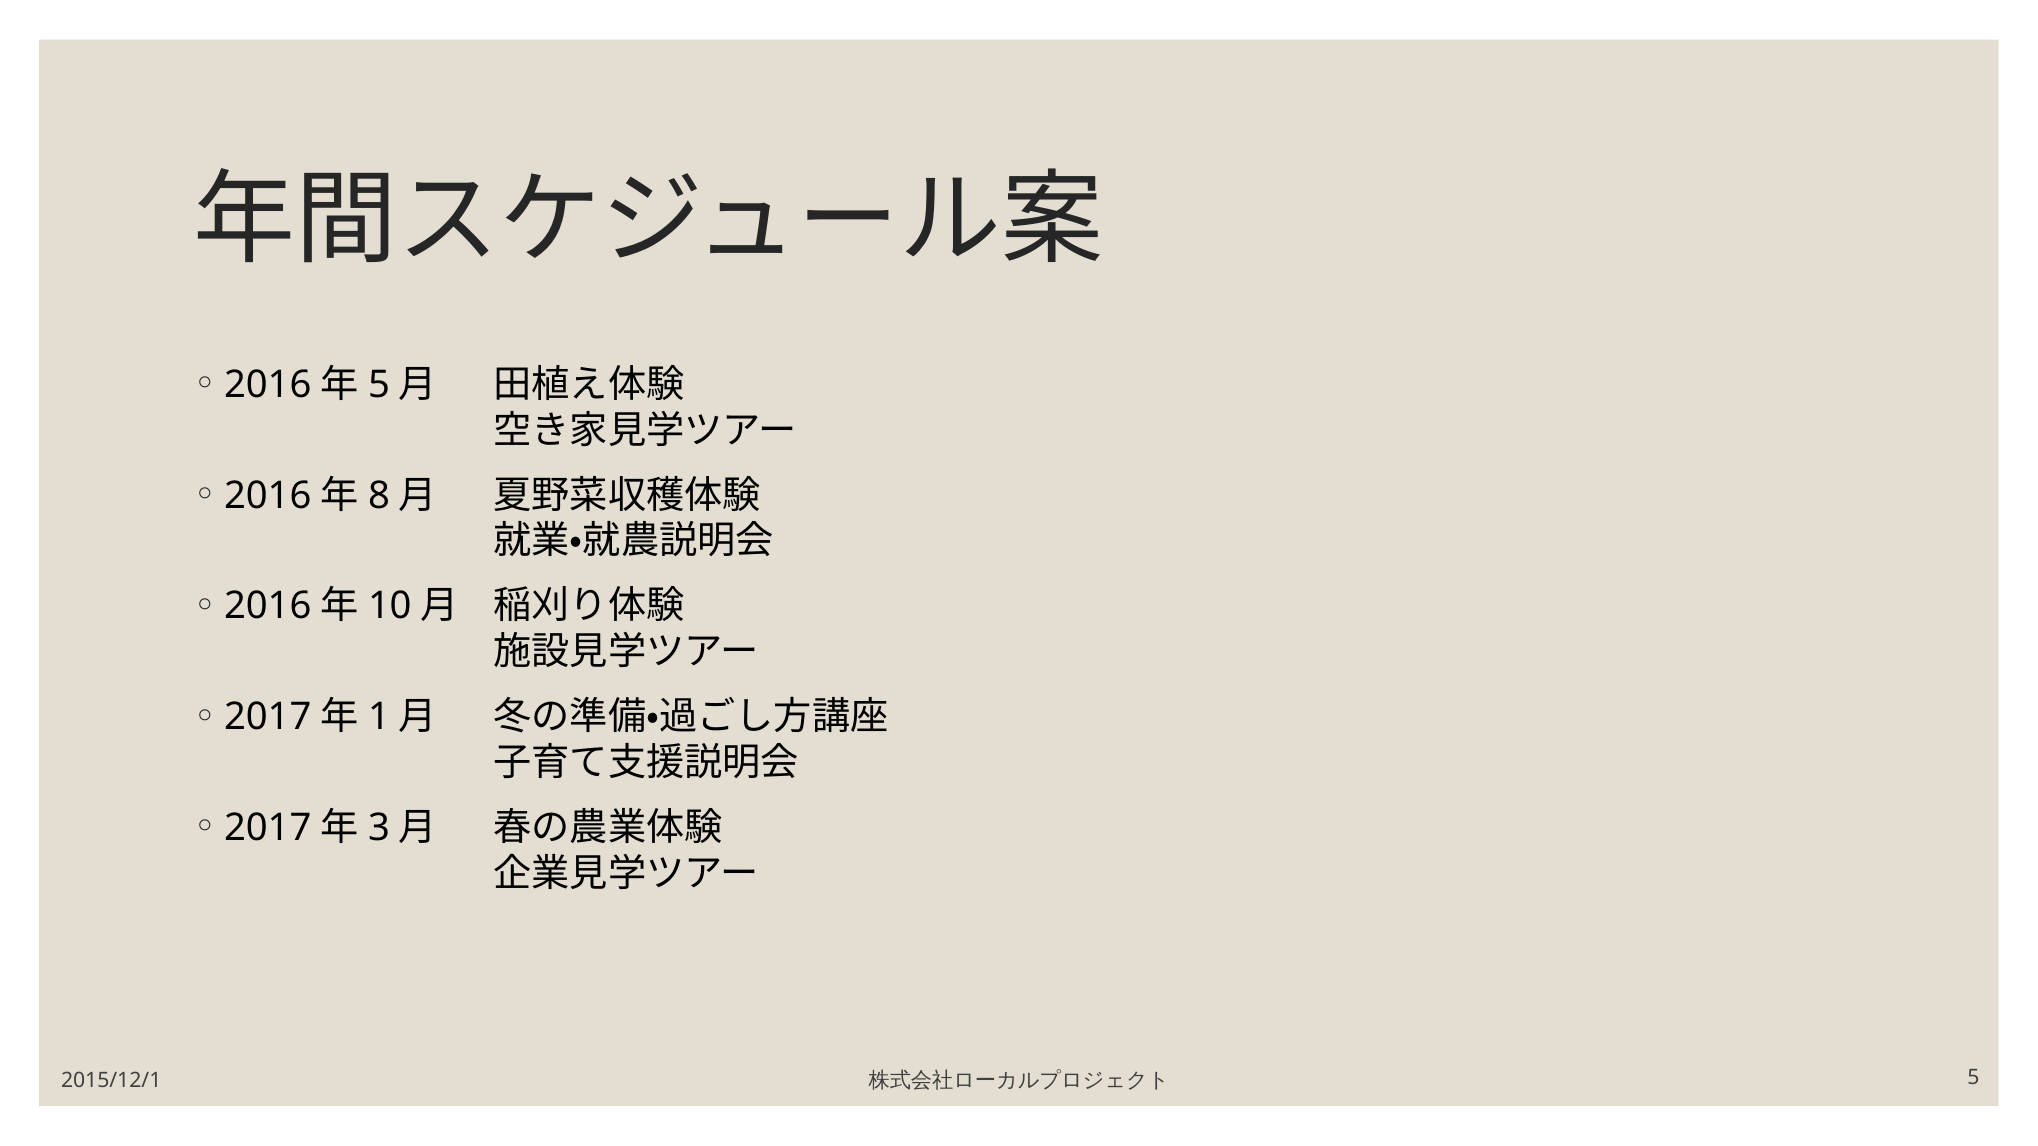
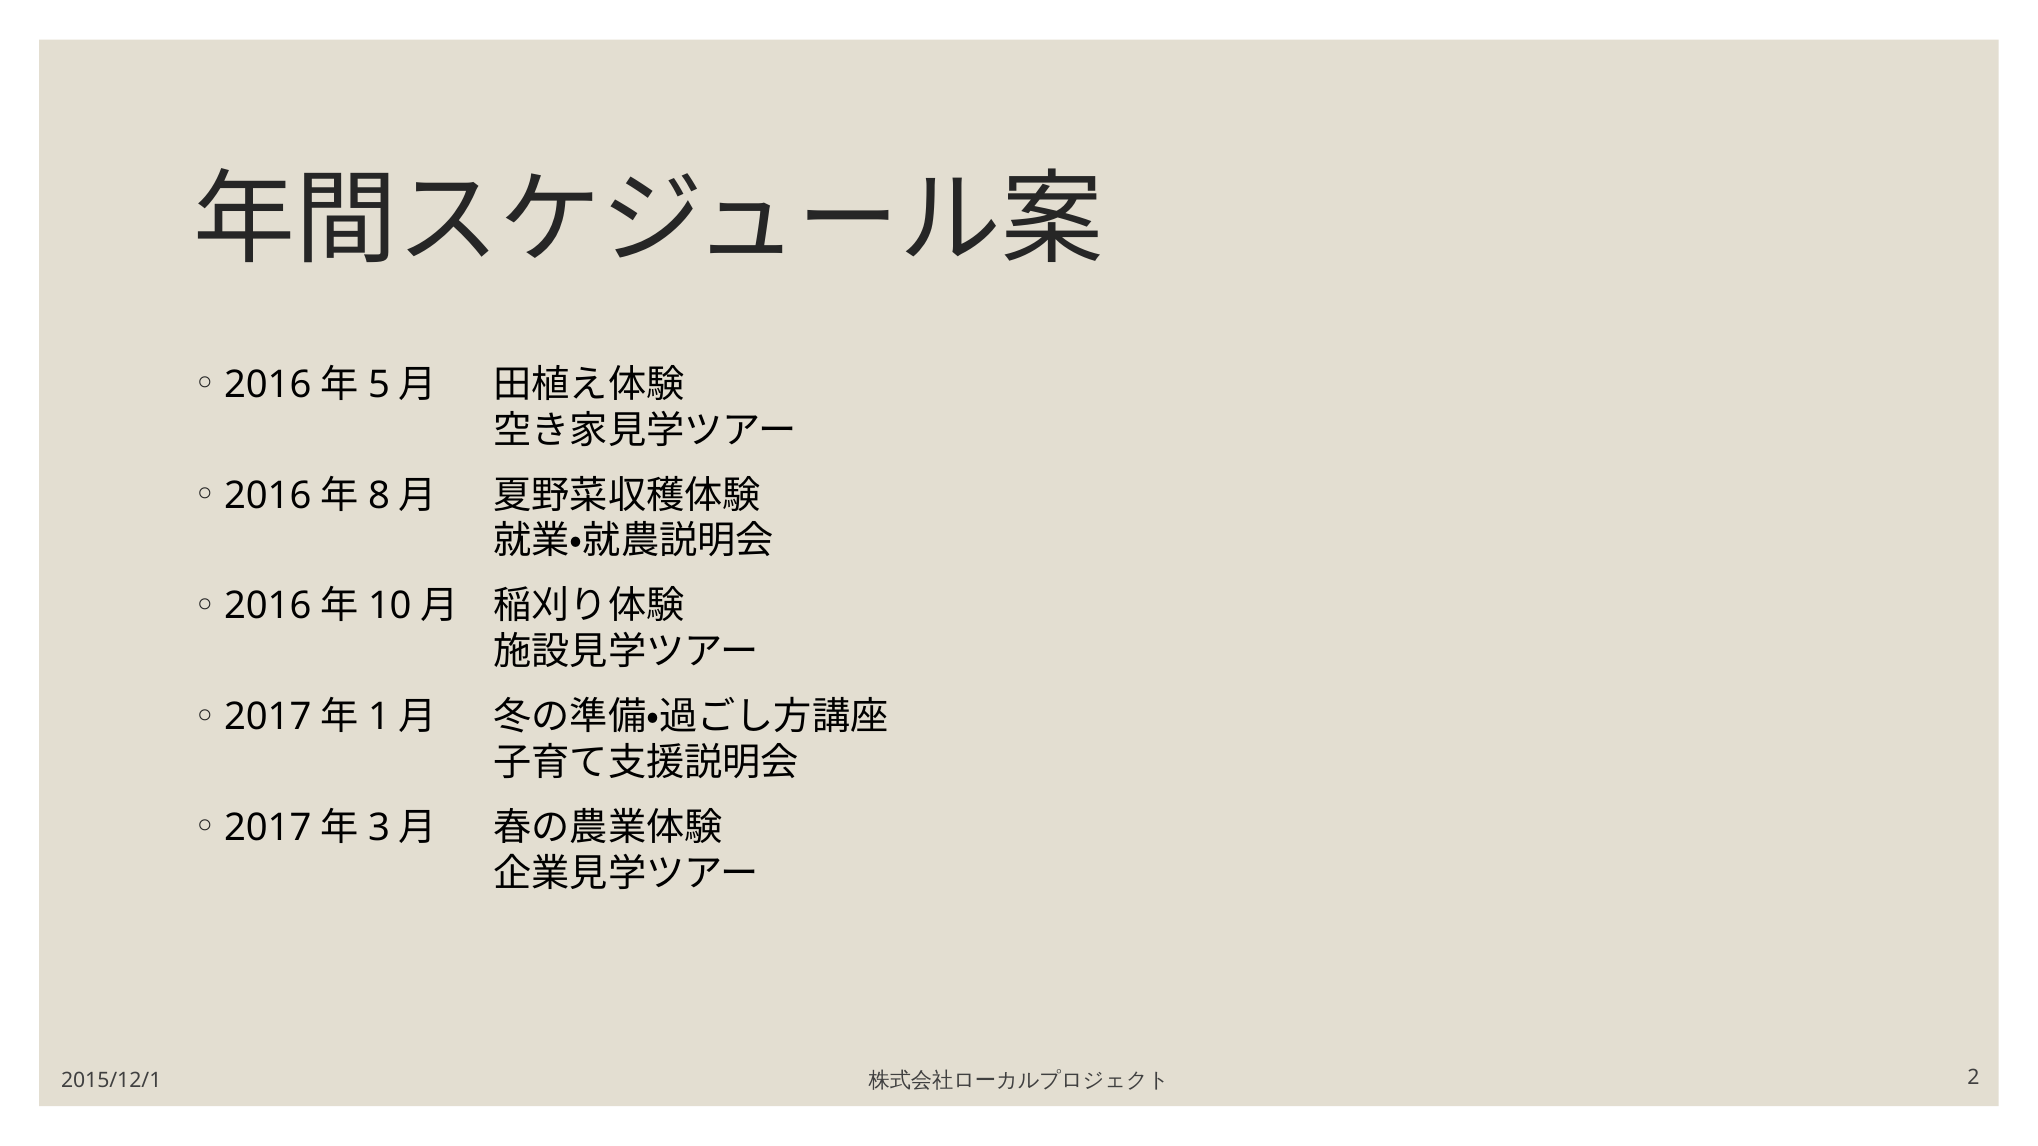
5: 5 -> 2 (1973, 1078)
